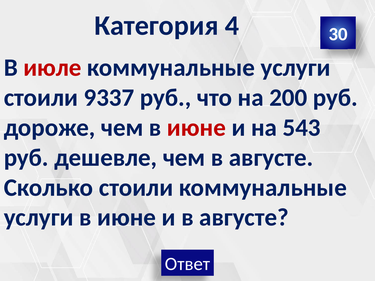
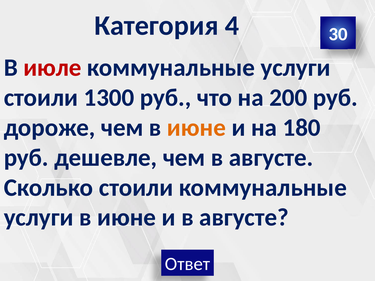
9337: 9337 -> 1300 (109, 98)
июне colour: red -> orange (196, 128)
543: 543 -> 180 (302, 128)
